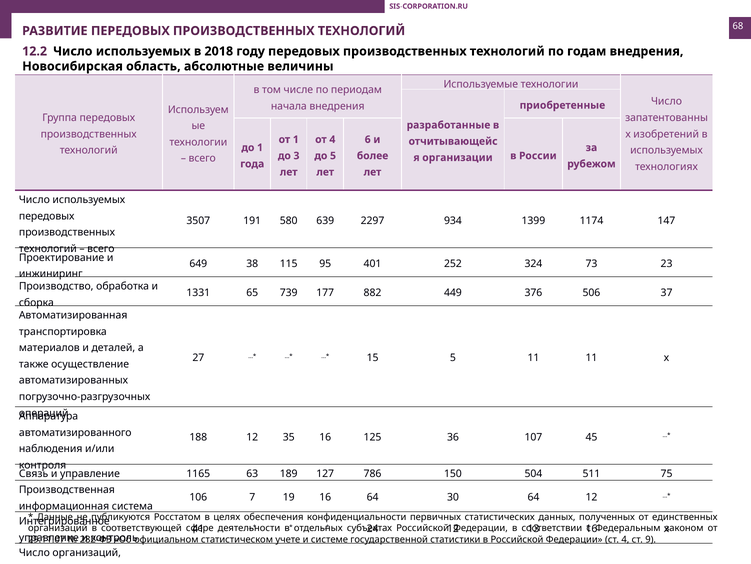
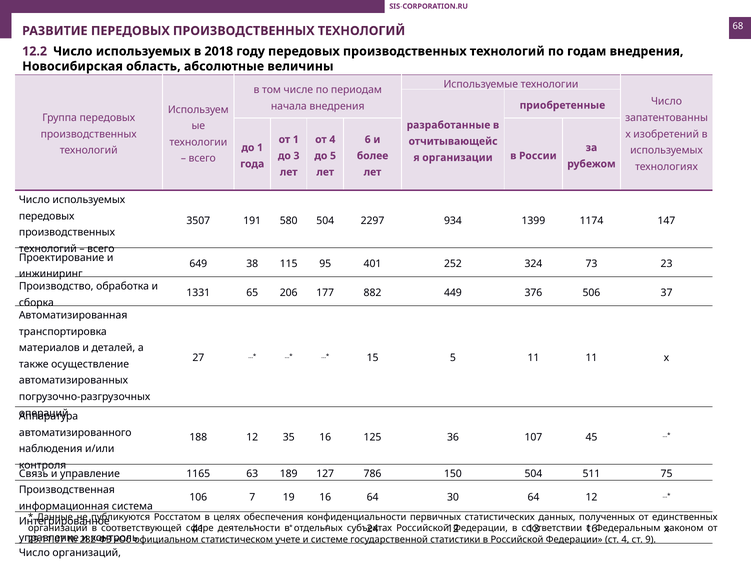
580 639: 639 -> 504 (325, 220)
739: 739 -> 206 (289, 292)
